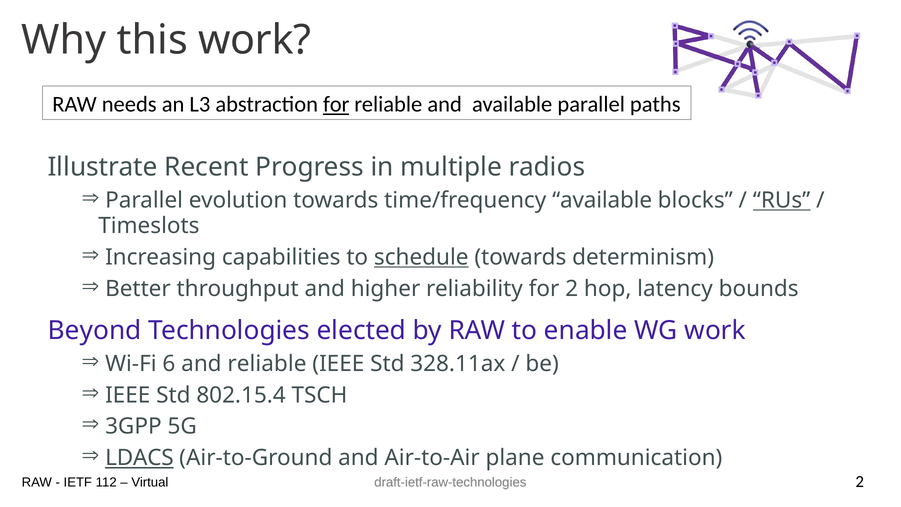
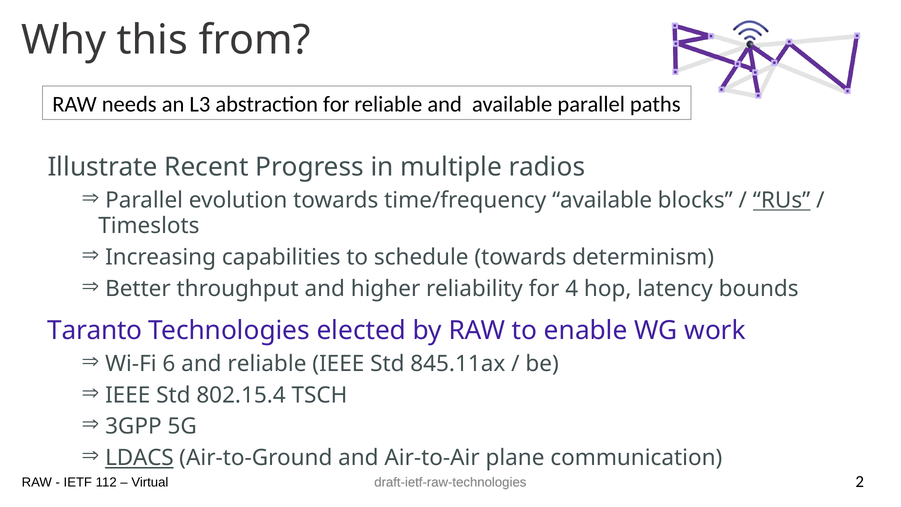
this work: work -> from (255, 40)
for underline: present -> none (336, 104)
schedule underline: present -> none (421, 257)
for 2: 2 -> 4 (572, 289)
Beyond: Beyond -> Taranto (95, 330)
328.11ax: 328.11ax -> 845.11ax (458, 364)
